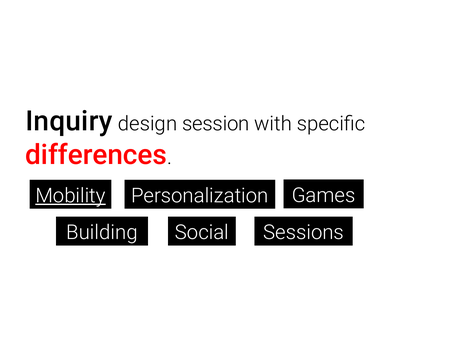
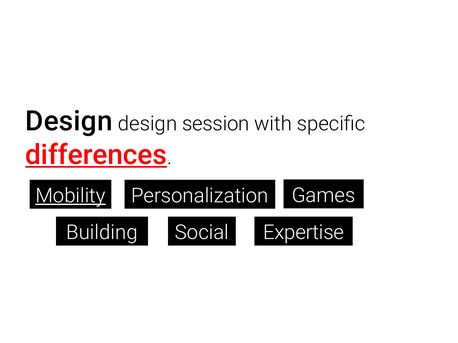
Inquiry: Inquiry -> Design (69, 122)
differences underline: none -> present (96, 155)
Sessions: Sessions -> Expertise (304, 233)
